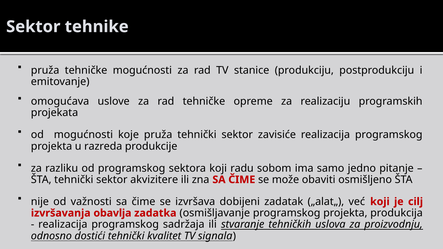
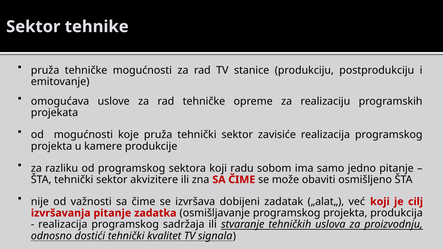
razreda: razreda -> kamere (103, 146)
izvršavanja obavlja: obavlja -> pitanje (112, 213)
